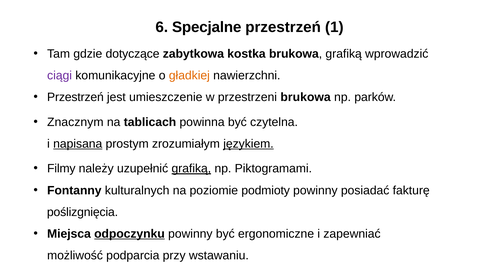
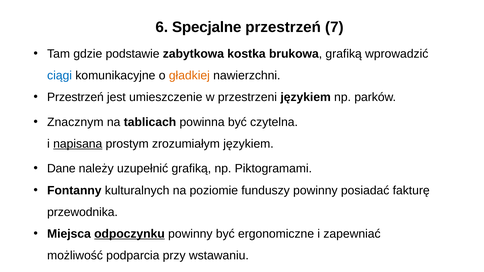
1: 1 -> 7 (334, 27)
dotyczące: dotyczące -> podstawie (133, 54)
ciągi colour: purple -> blue (60, 76)
przestrzeni brukowa: brukowa -> językiem (306, 97)
językiem underline: present -> none (248, 144)
Filmy: Filmy -> Dane (61, 169)
grafiką underline: present -> none (191, 169)
podmioty: podmioty -> funduszy (266, 191)
poślizgnięcia: poślizgnięcia -> przewodnika (82, 212)
